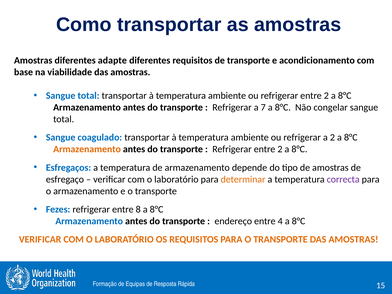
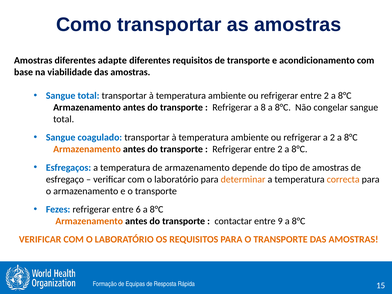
7: 7 -> 8 (263, 107)
correcta colour: purple -> orange (343, 179)
8: 8 -> 6 (138, 209)
Armazenamento colour: blue -> orange (89, 221)
endereço: endereço -> contactar (233, 221)
4: 4 -> 9 (280, 221)
